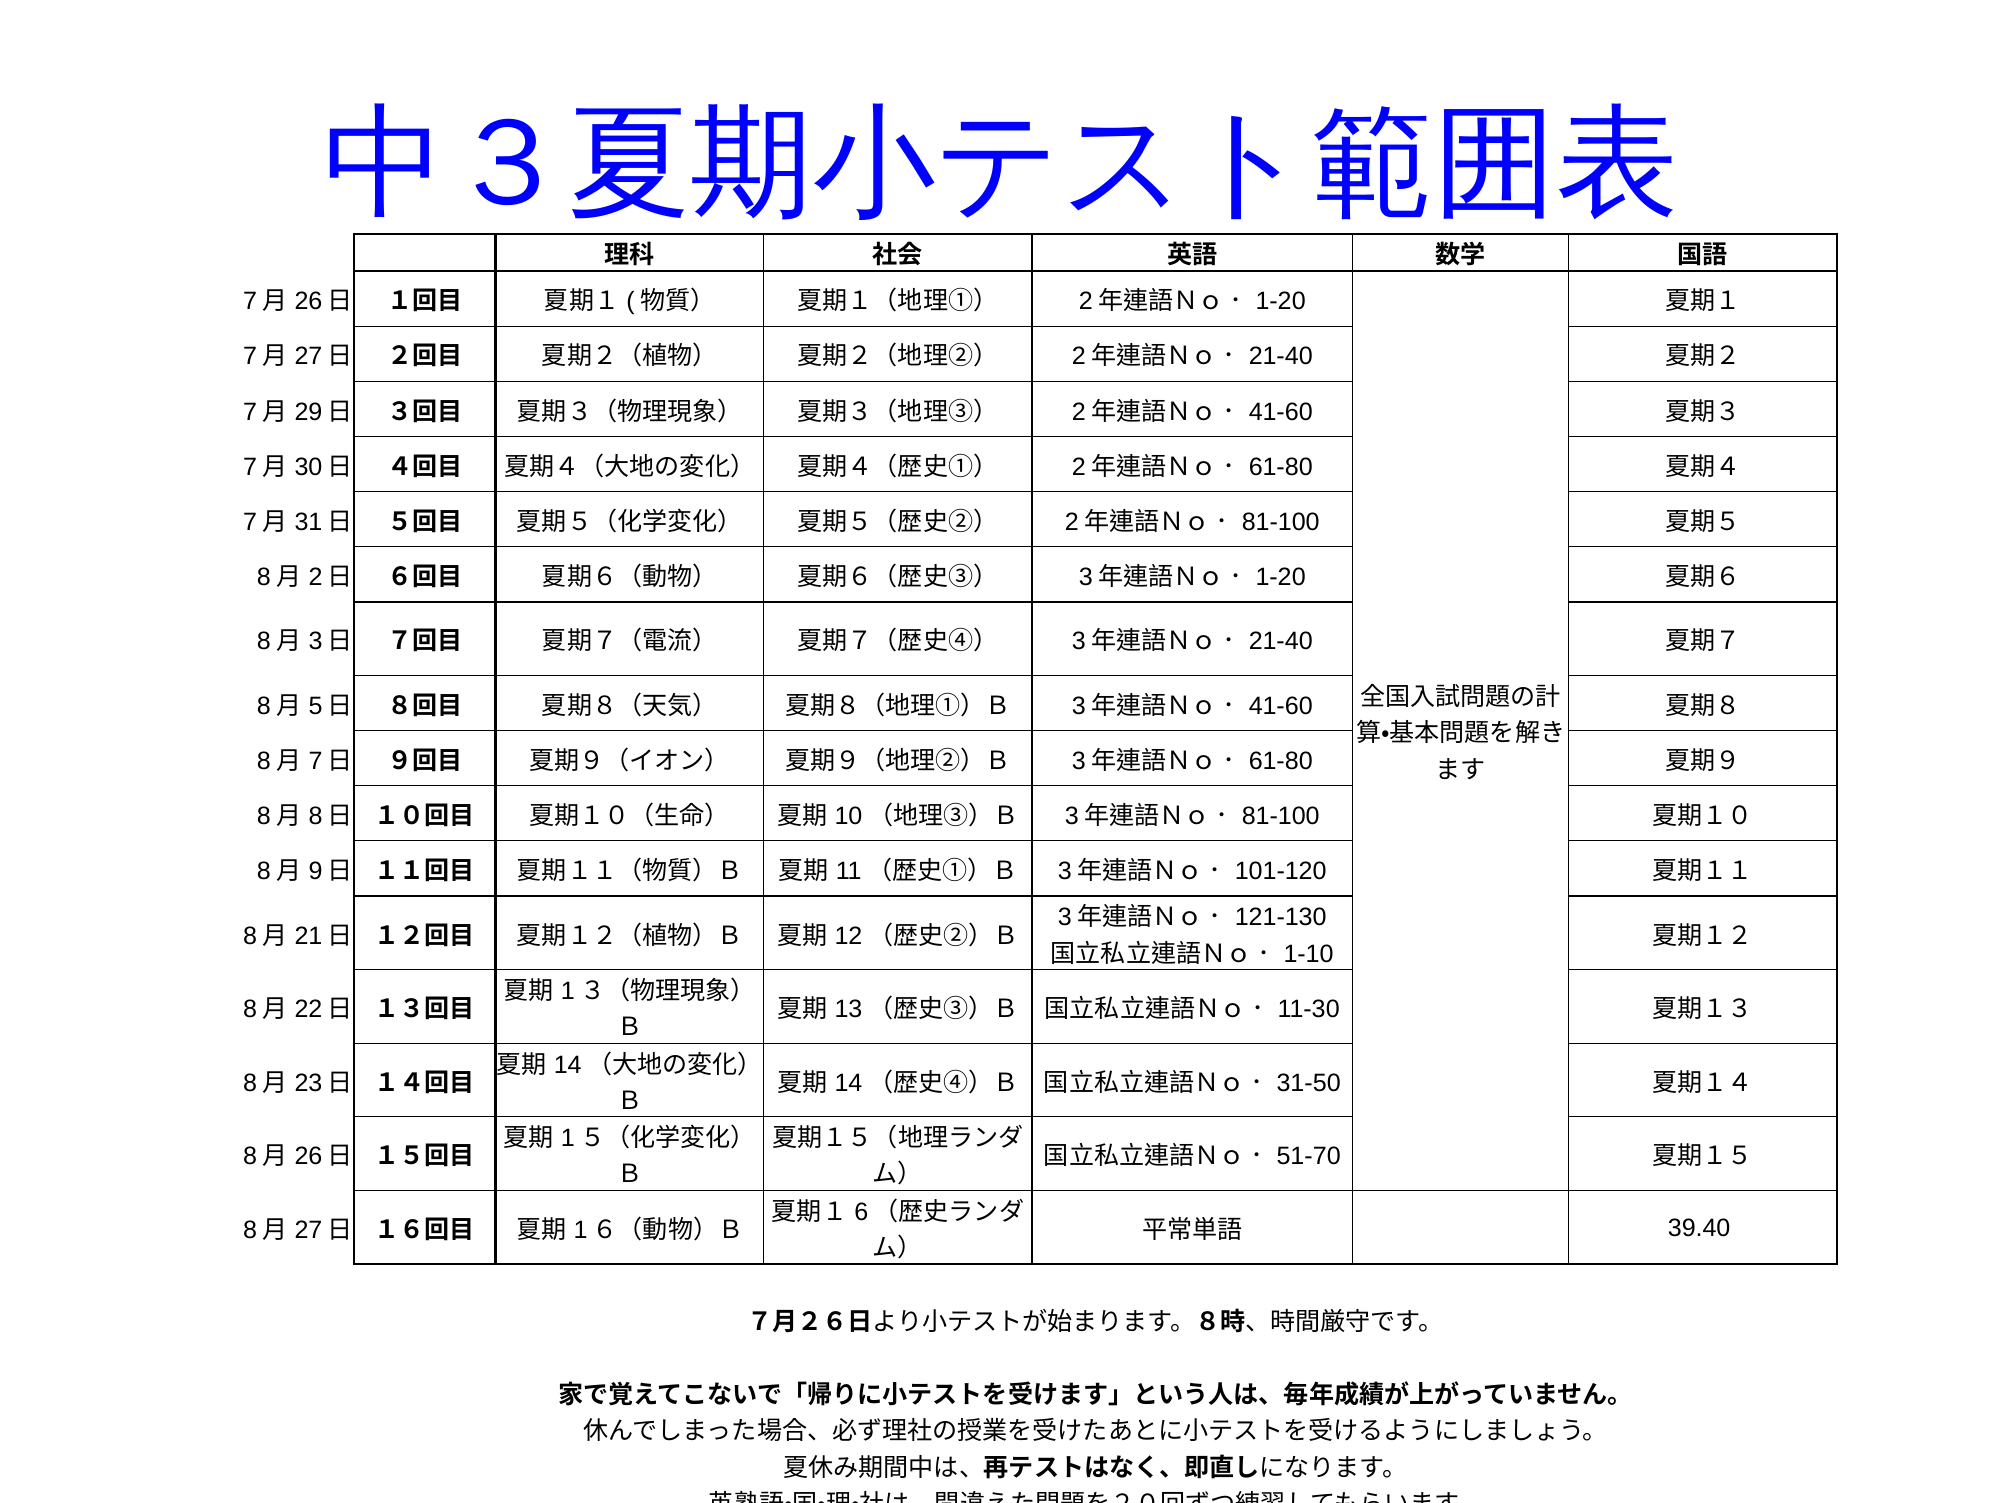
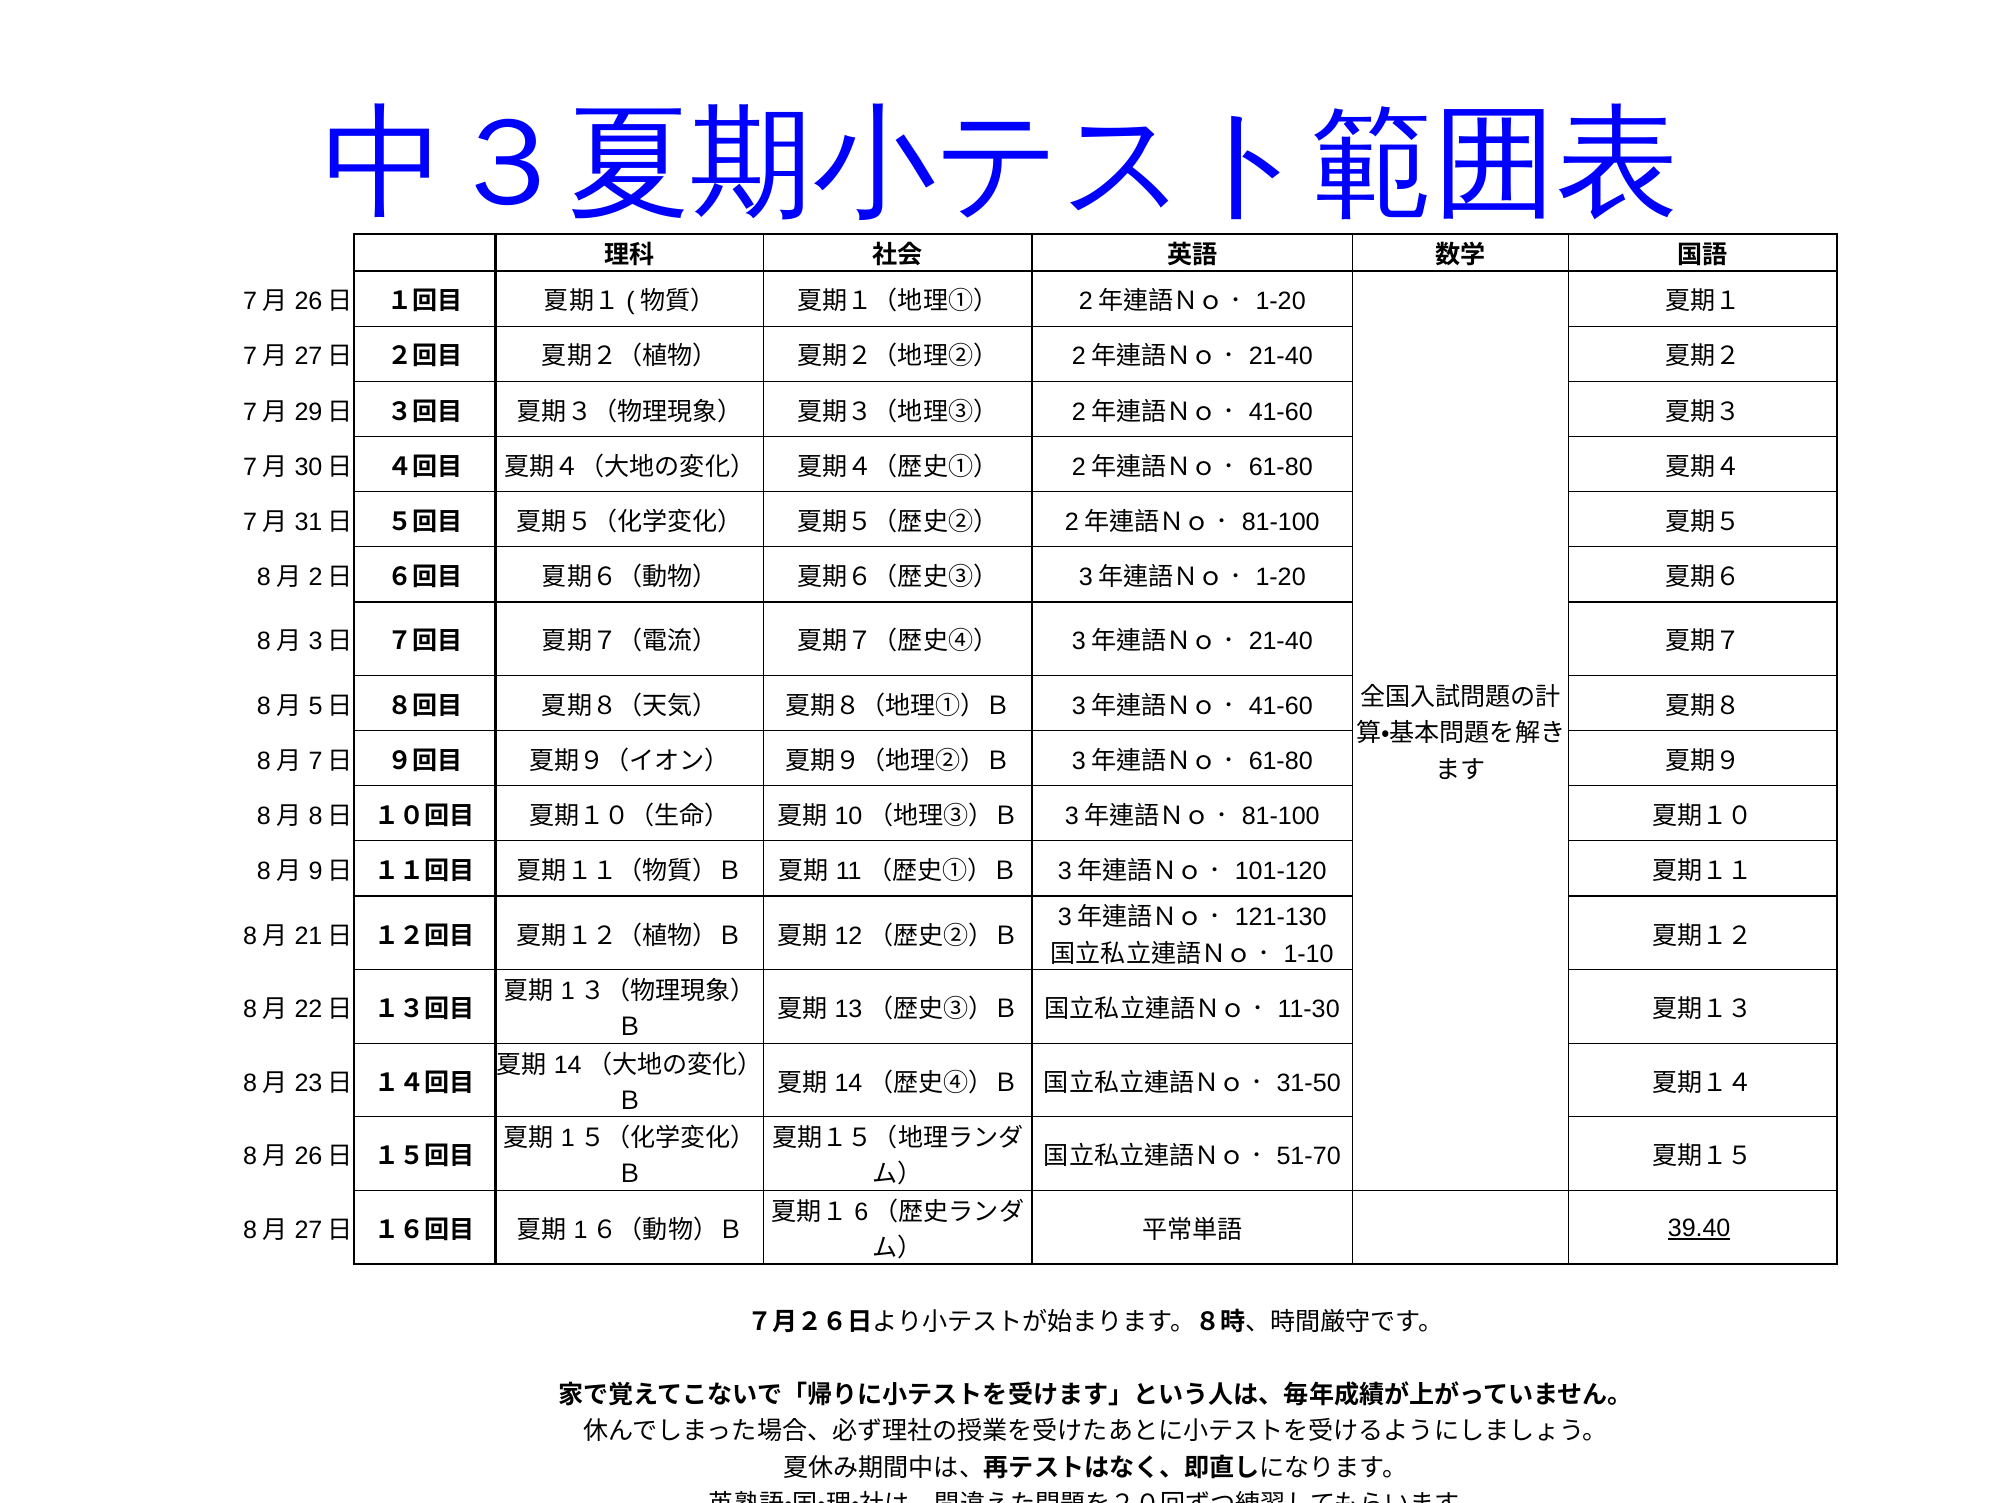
39.40 underline: none -> present (1699, 1228)
